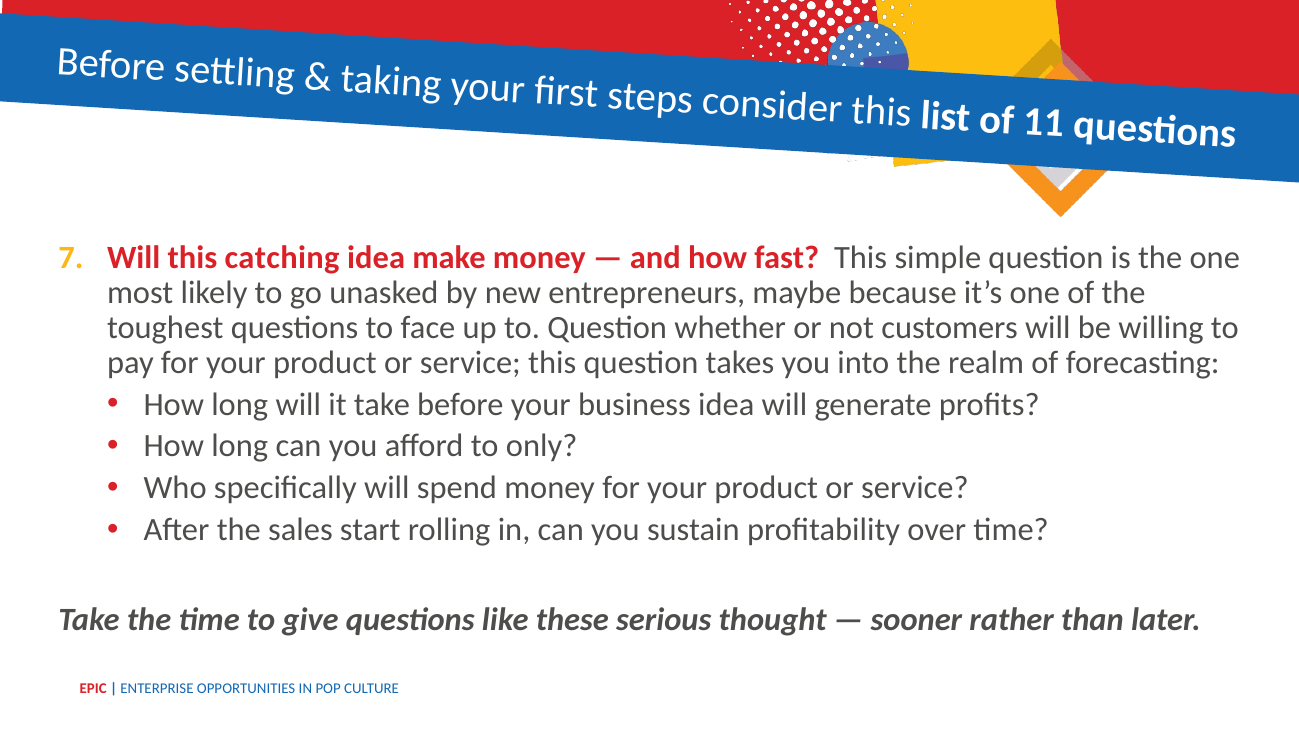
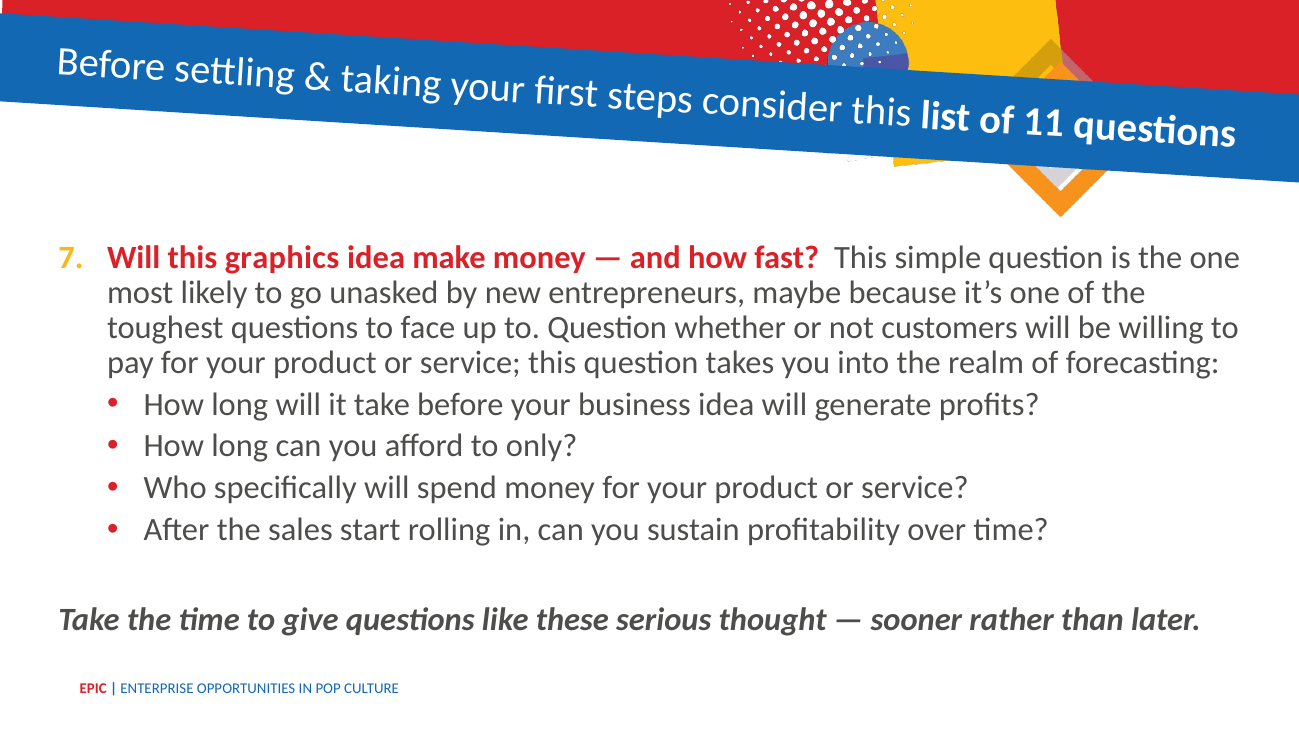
catching: catching -> graphics (282, 258)
